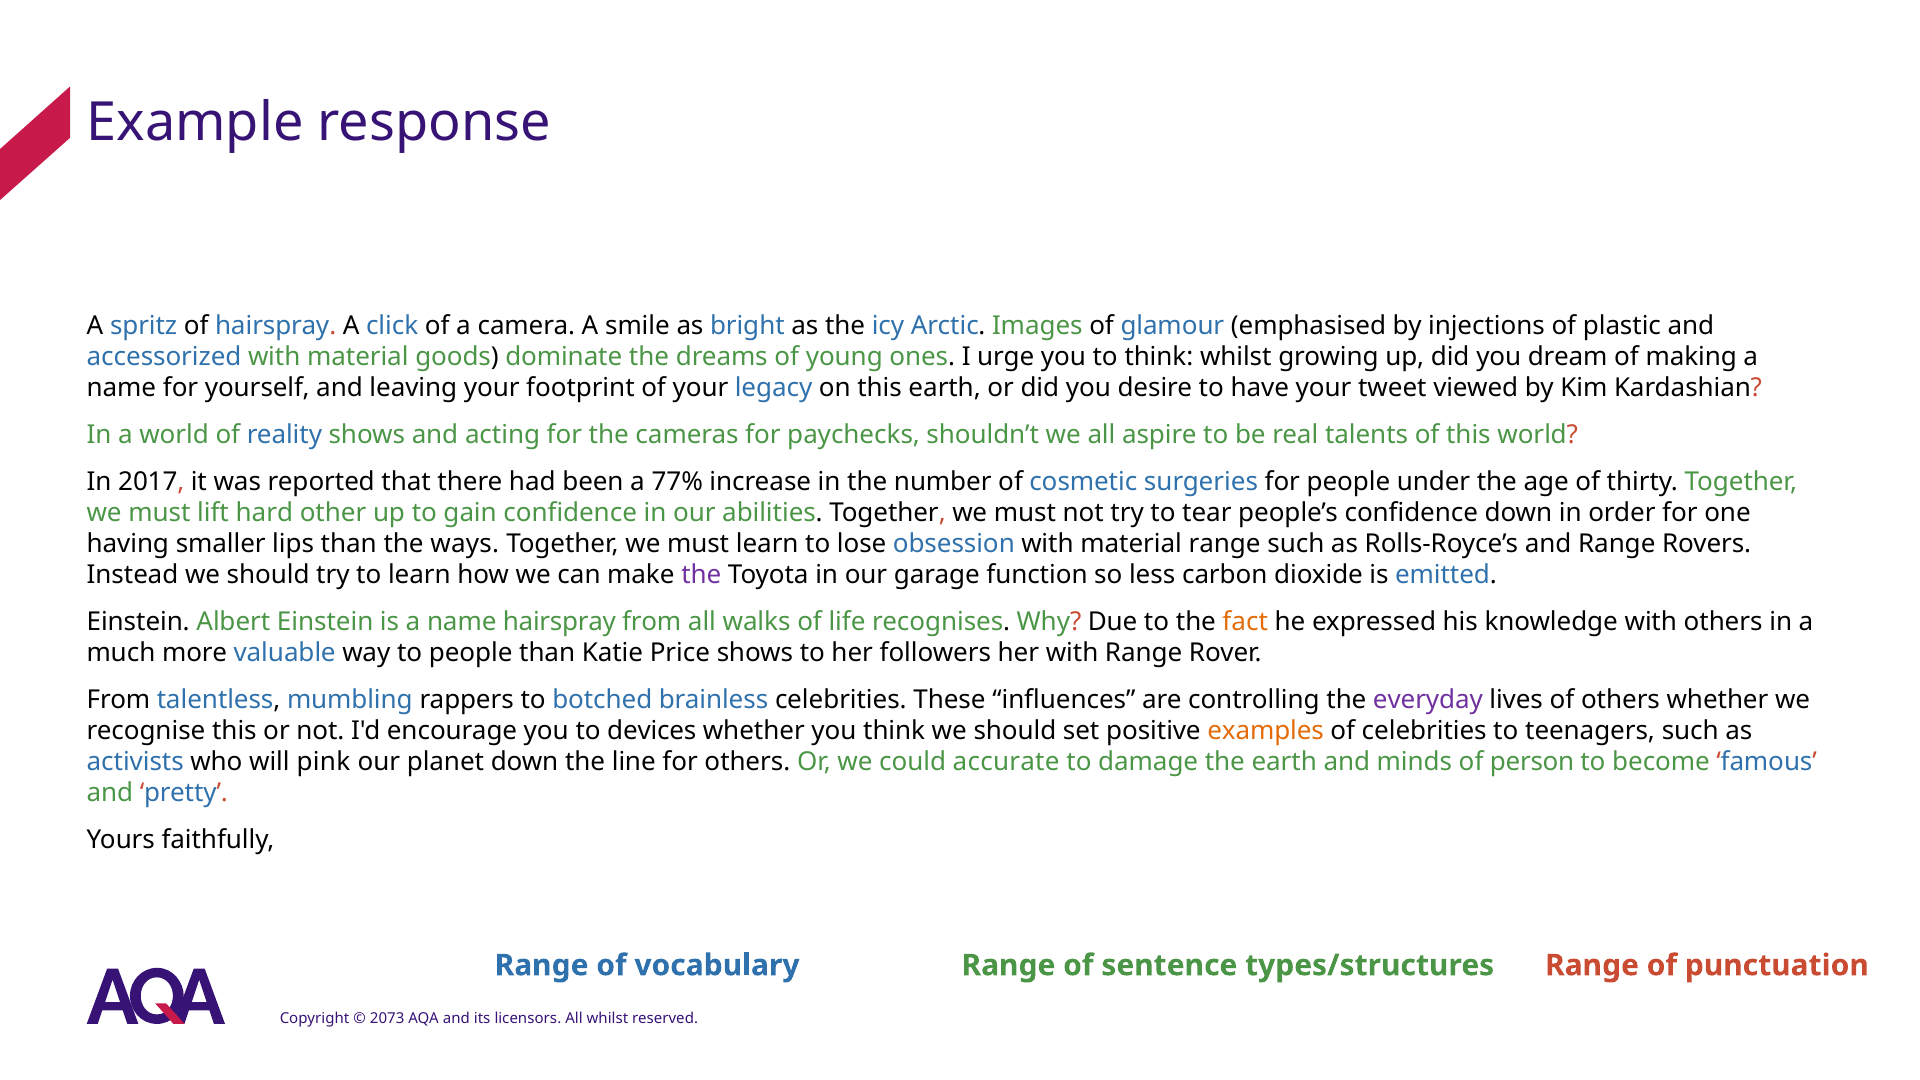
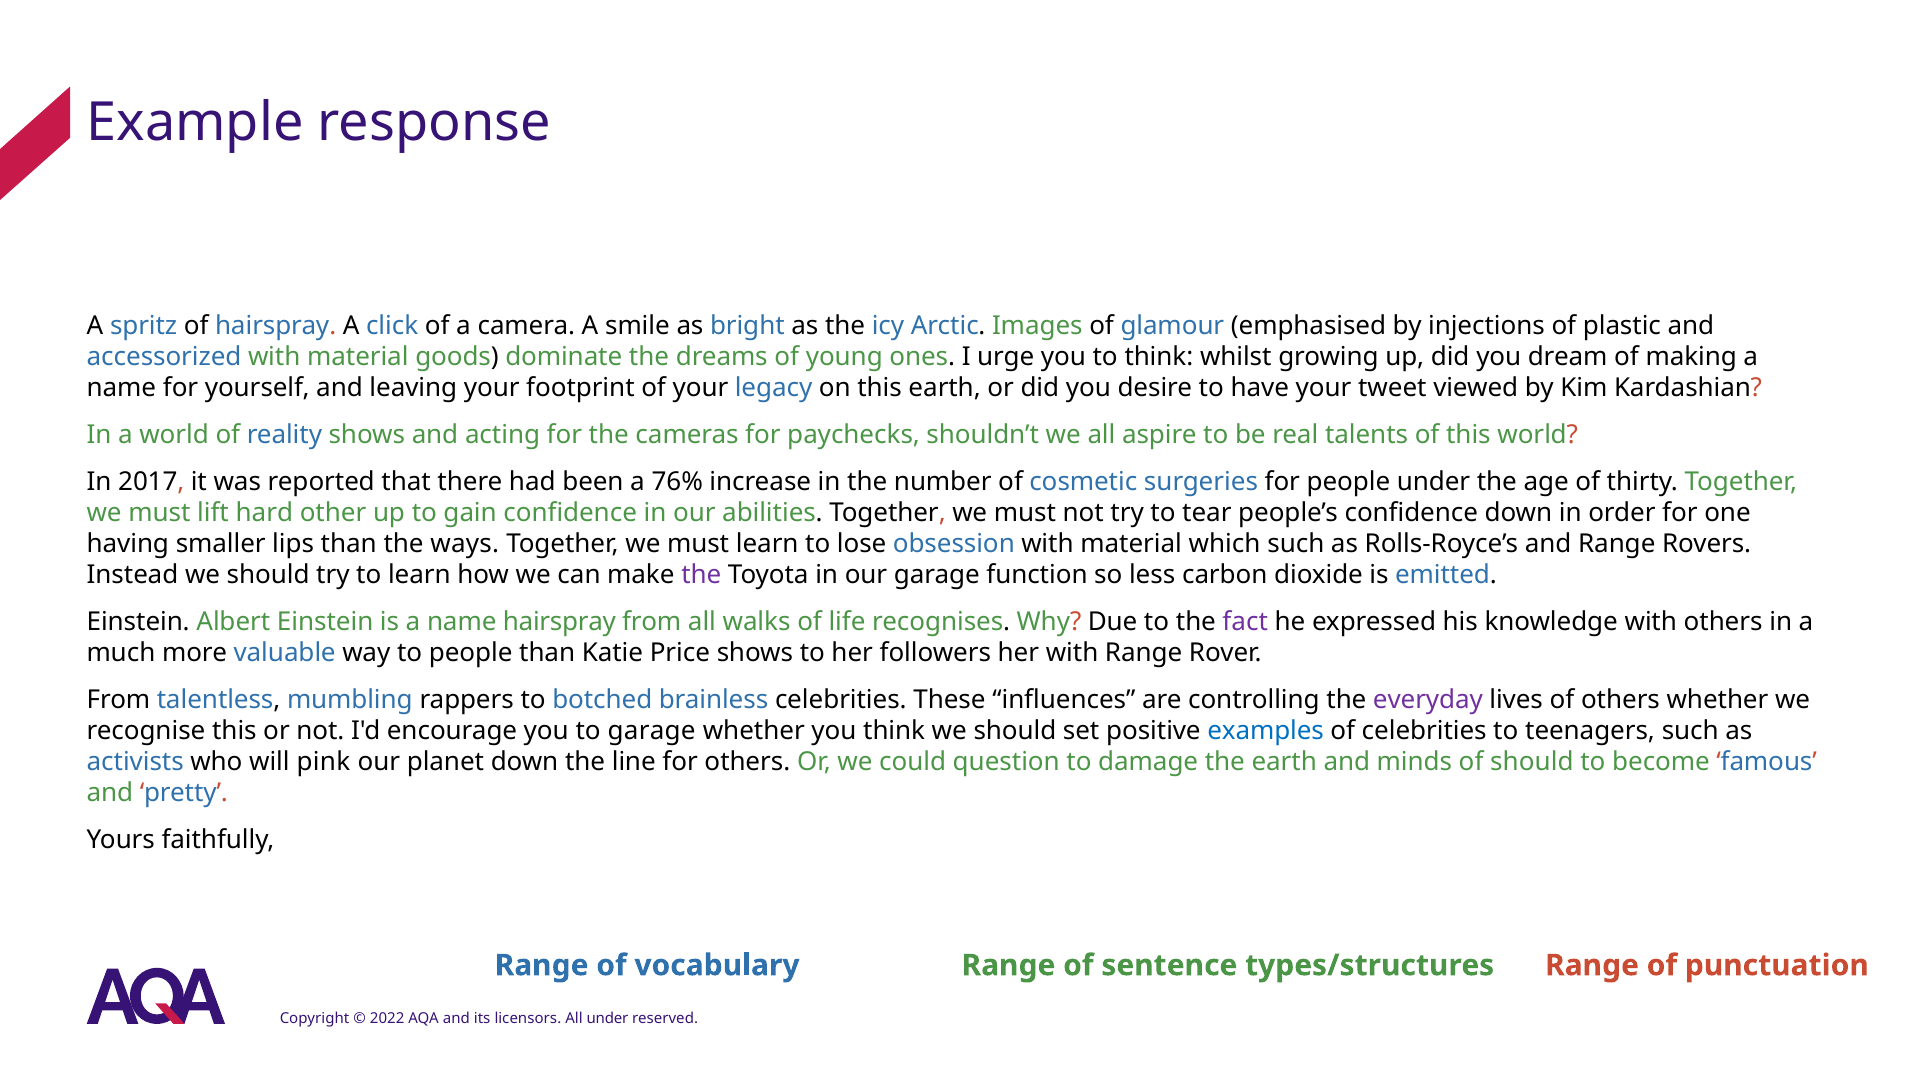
77%: 77% -> 76% (677, 482)
material range: range -> which (1225, 544)
fact colour: orange -> purple (1245, 622)
to devices: devices -> garage (652, 731)
examples colour: orange -> blue (1266, 731)
accurate: accurate -> question (1006, 762)
of person: person -> should (1532, 762)
2073: 2073 -> 2022 (387, 1019)
All whilst: whilst -> under (608, 1019)
